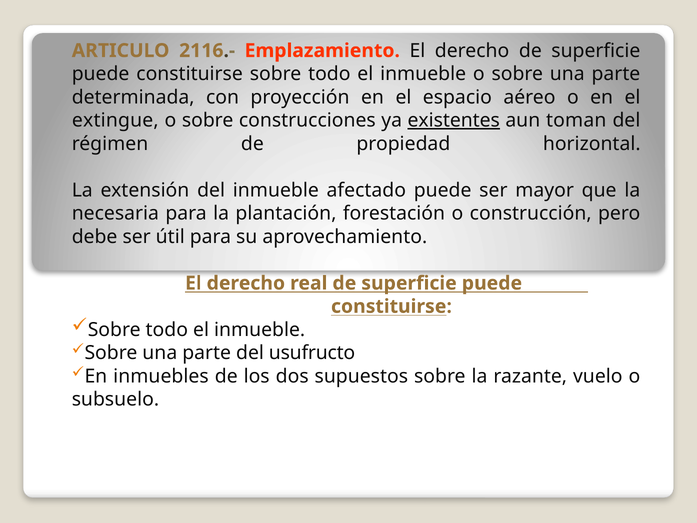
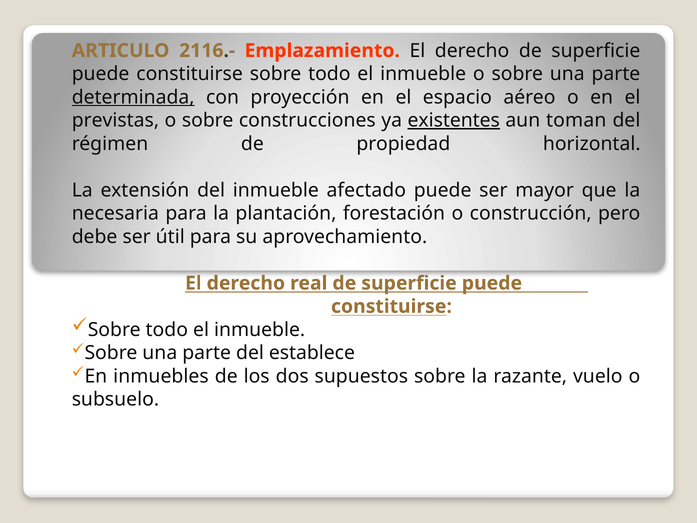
determinada underline: none -> present (133, 97)
extingue: extingue -> previstas (115, 120)
usufructo: usufructo -> establece (312, 353)
